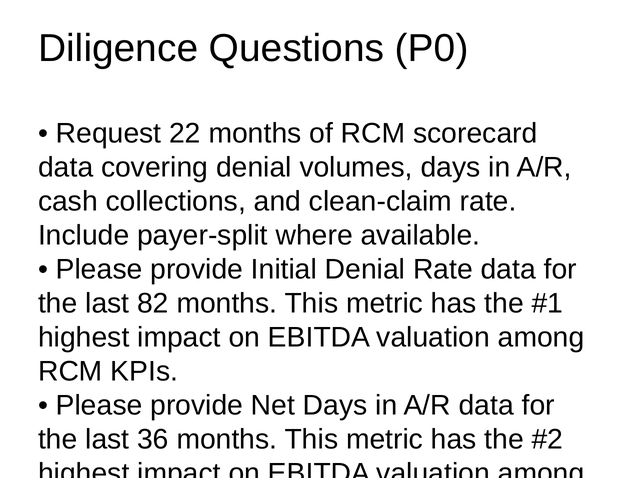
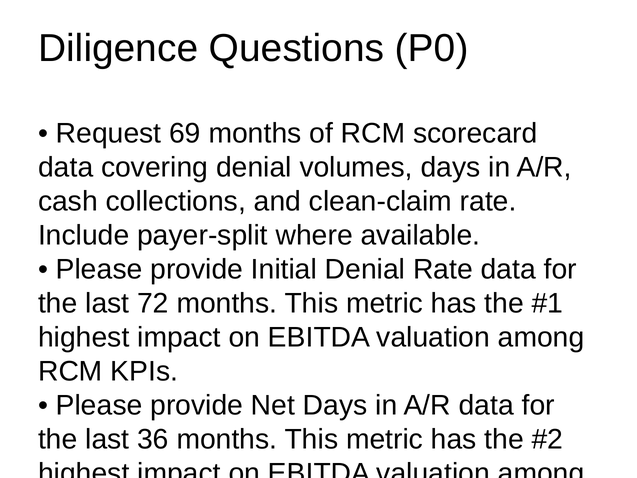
22: 22 -> 69 (185, 134)
82: 82 -> 72 (153, 303)
